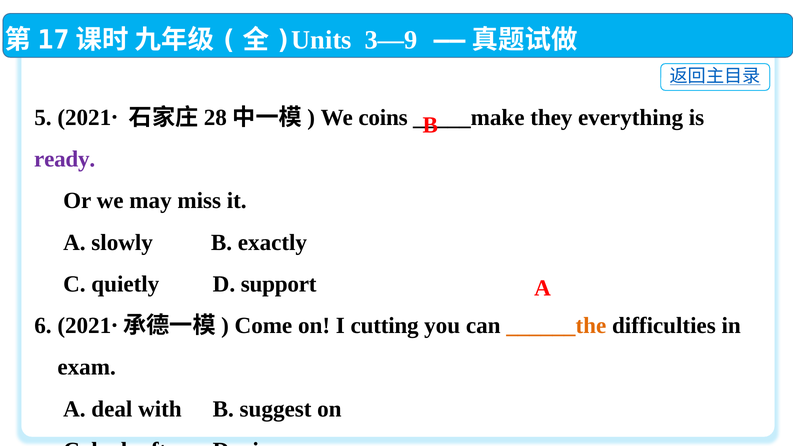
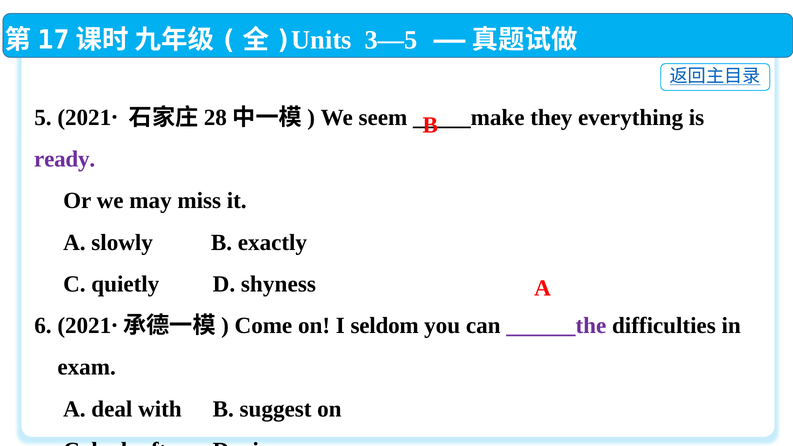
3—9: 3—9 -> 3—5 (391, 40)
coins: coins -> seem (383, 117)
support: support -> shyness (278, 284)
cutting: cutting -> seldom (385, 326)
______the colour: orange -> purple (556, 326)
